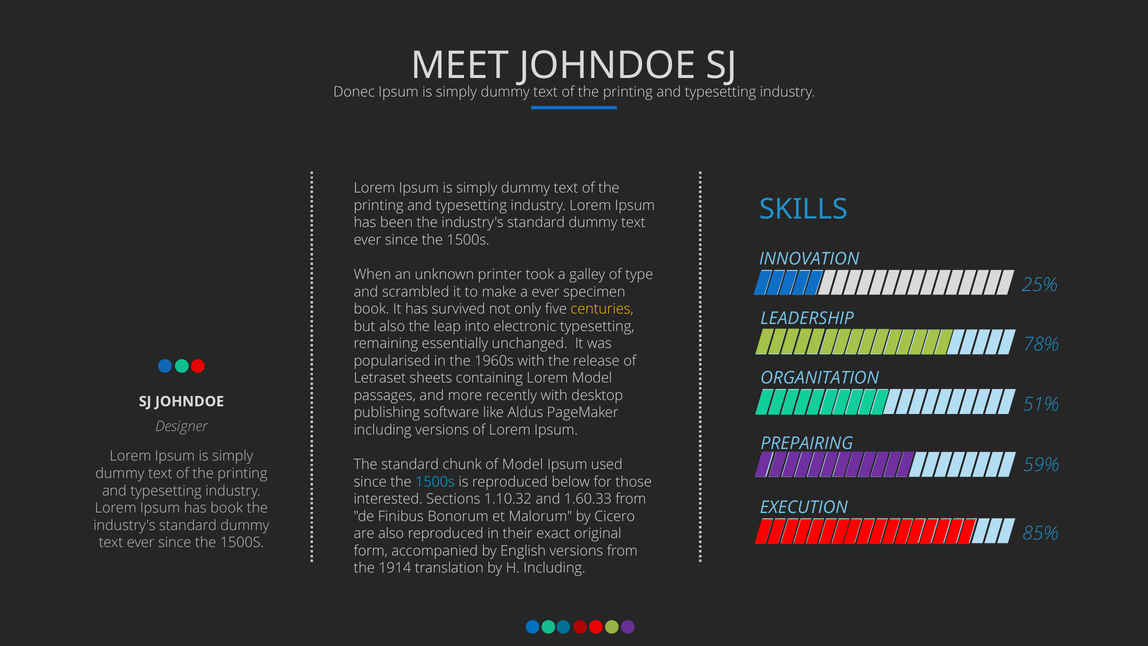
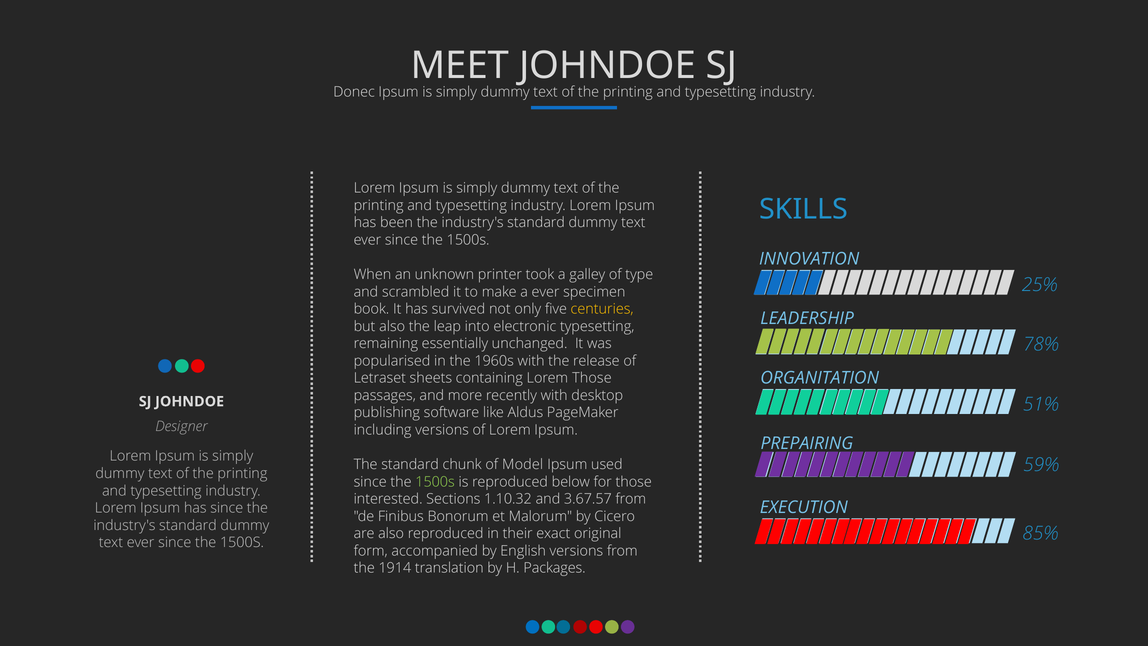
Lorem Model: Model -> Those (592, 378)
1500s colour: light blue -> light green (435, 482)
1.60.33: 1.60.33 -> 3.67.57 (588, 499)
has book: book -> since (227, 508)
H Including: Including -> Packages (555, 568)
